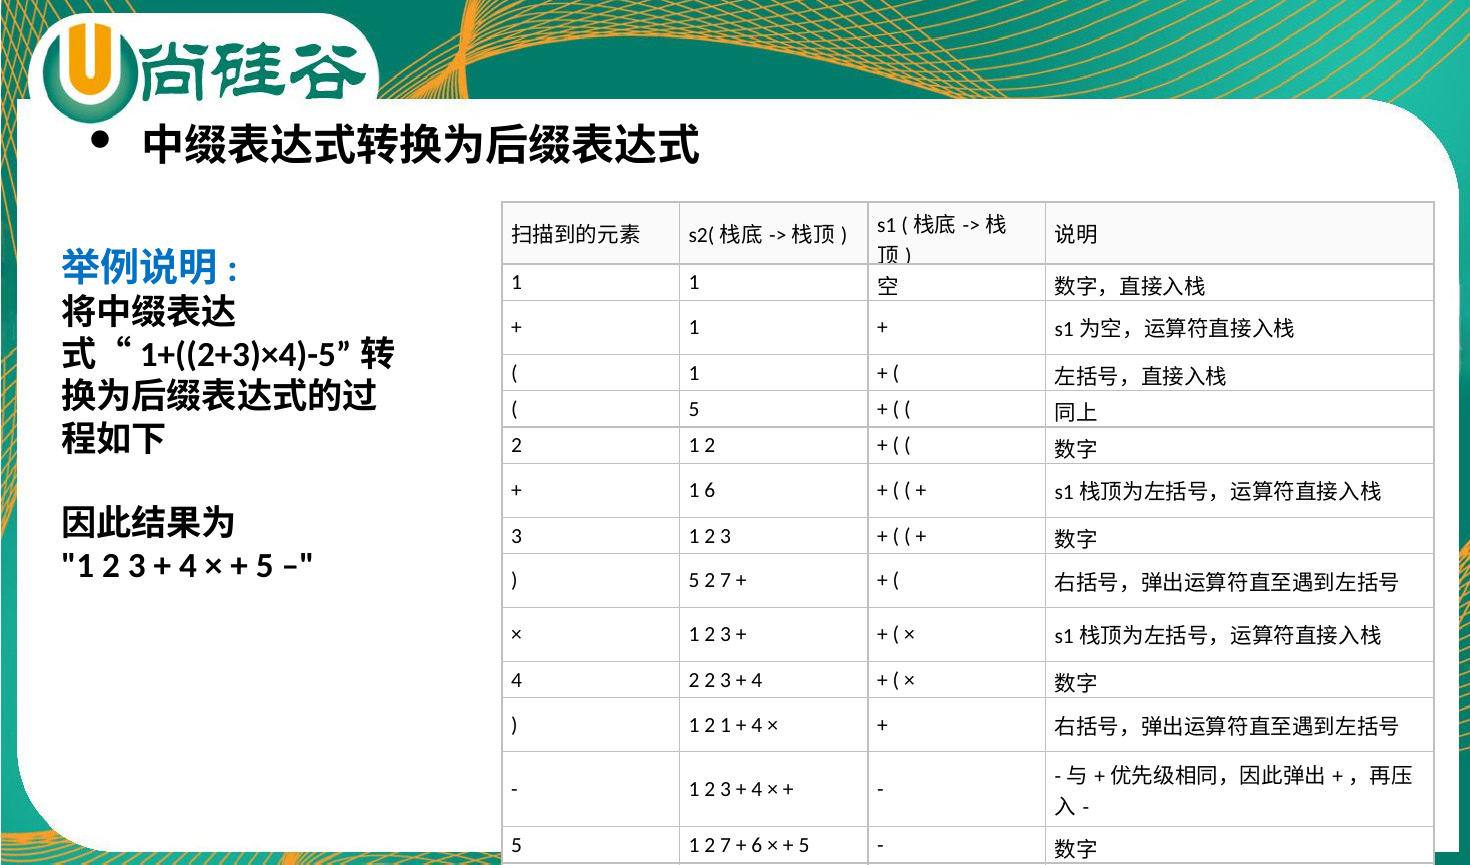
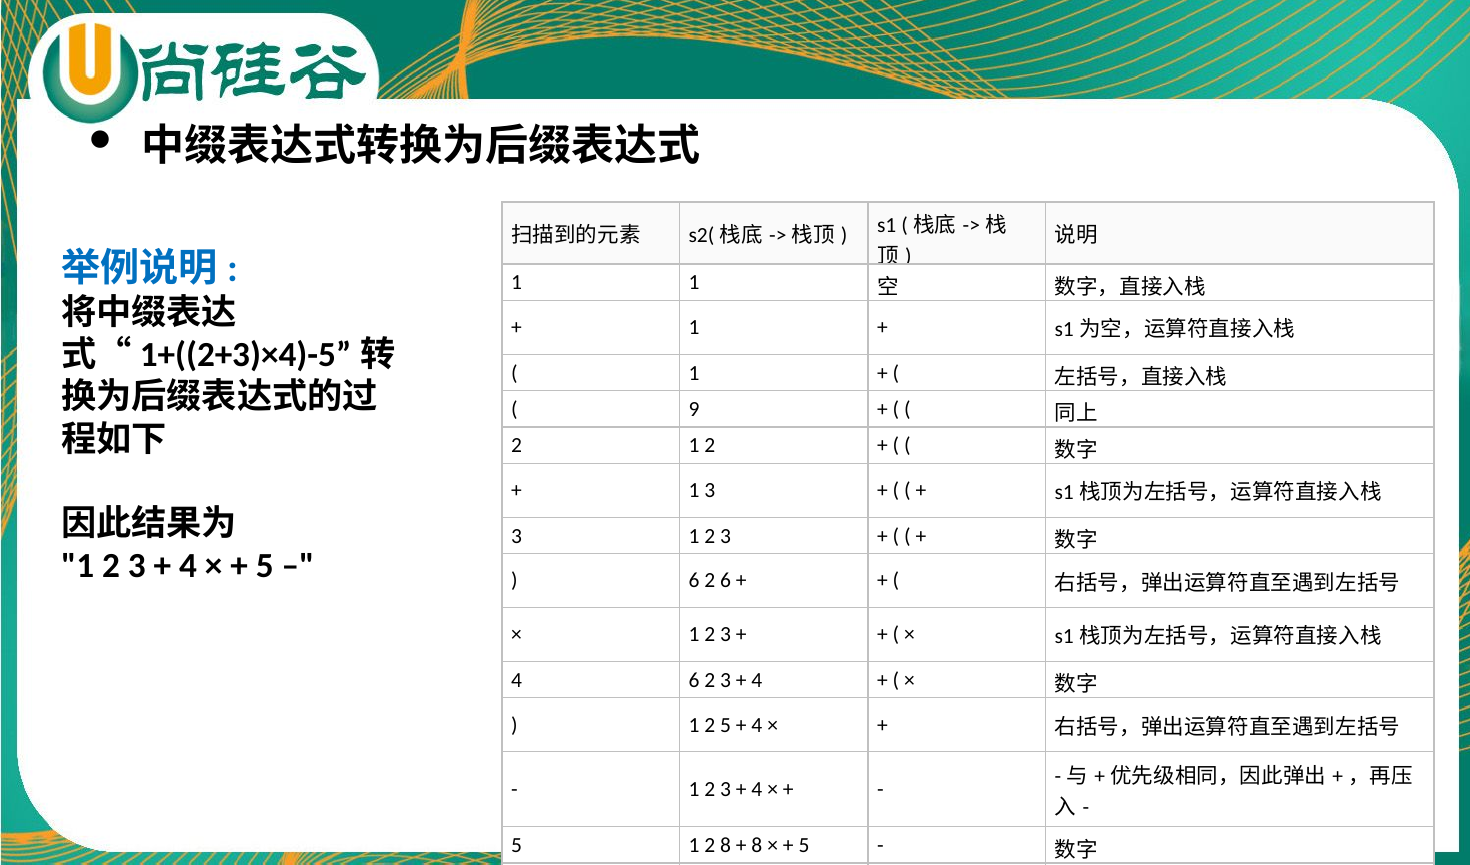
5: 5 -> 9 (694, 410)
1 6: 6 -> 3 (710, 491)
5: 5 -> 6 (694, 581)
7: 7 -> 6 (725, 581)
4 2: 2 -> 6 (694, 680)
1 2 1: 1 -> 5 (725, 725)
1 2 7: 7 -> 8 (725, 846)
6: 6 -> 8 (757, 846)
